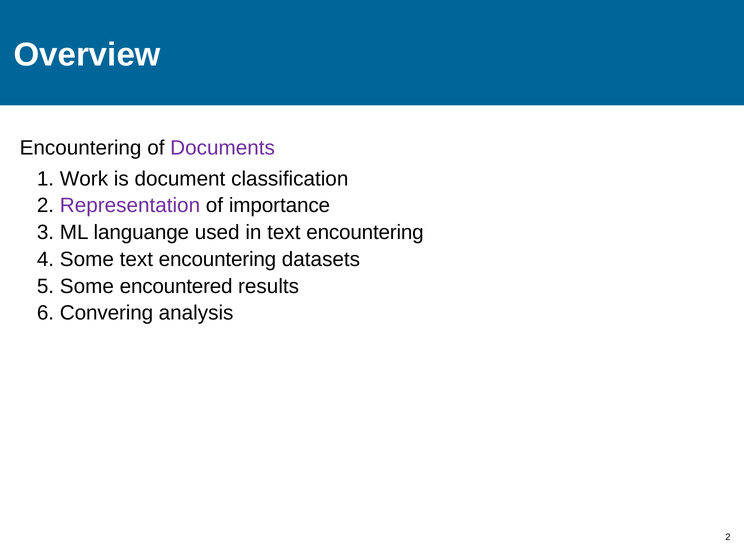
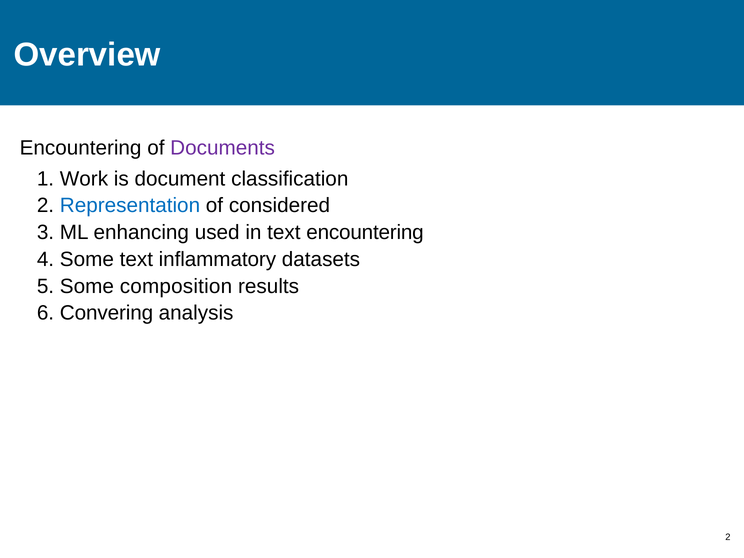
Representation colour: purple -> blue (130, 206)
importance: importance -> considered (279, 206)
languange: languange -> enhancing (141, 232)
Some text encountering: encountering -> inflammatory (217, 259)
encountered: encountered -> composition (176, 286)
